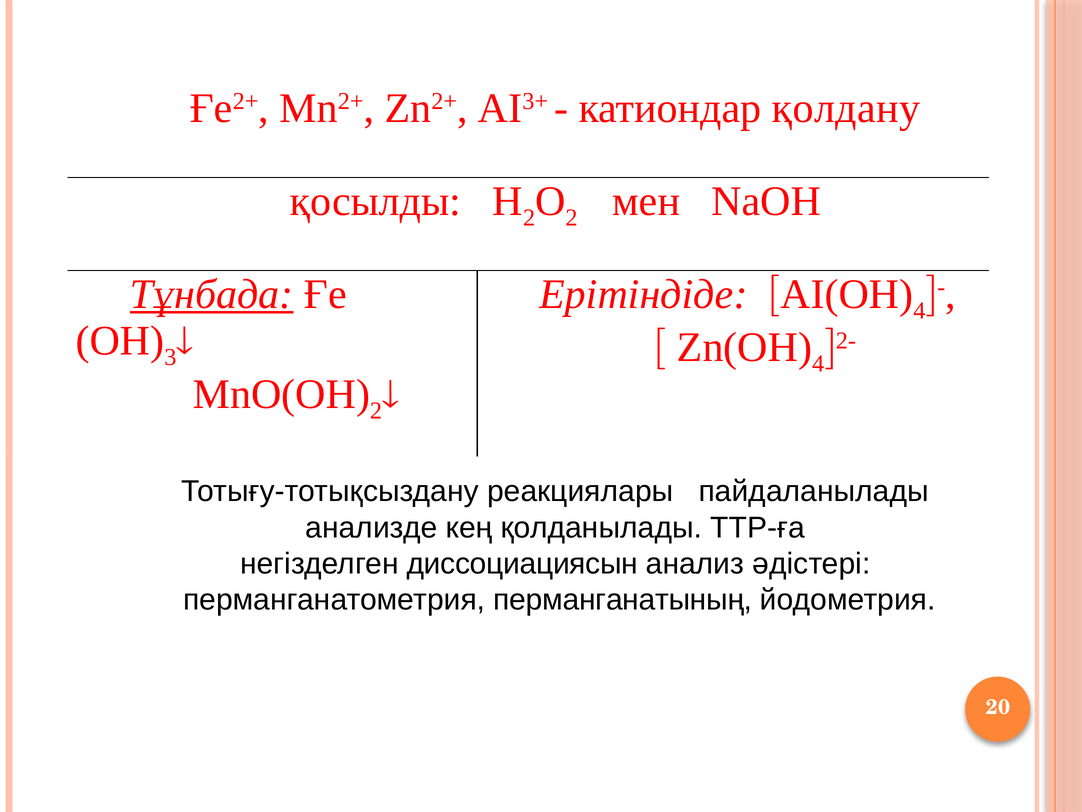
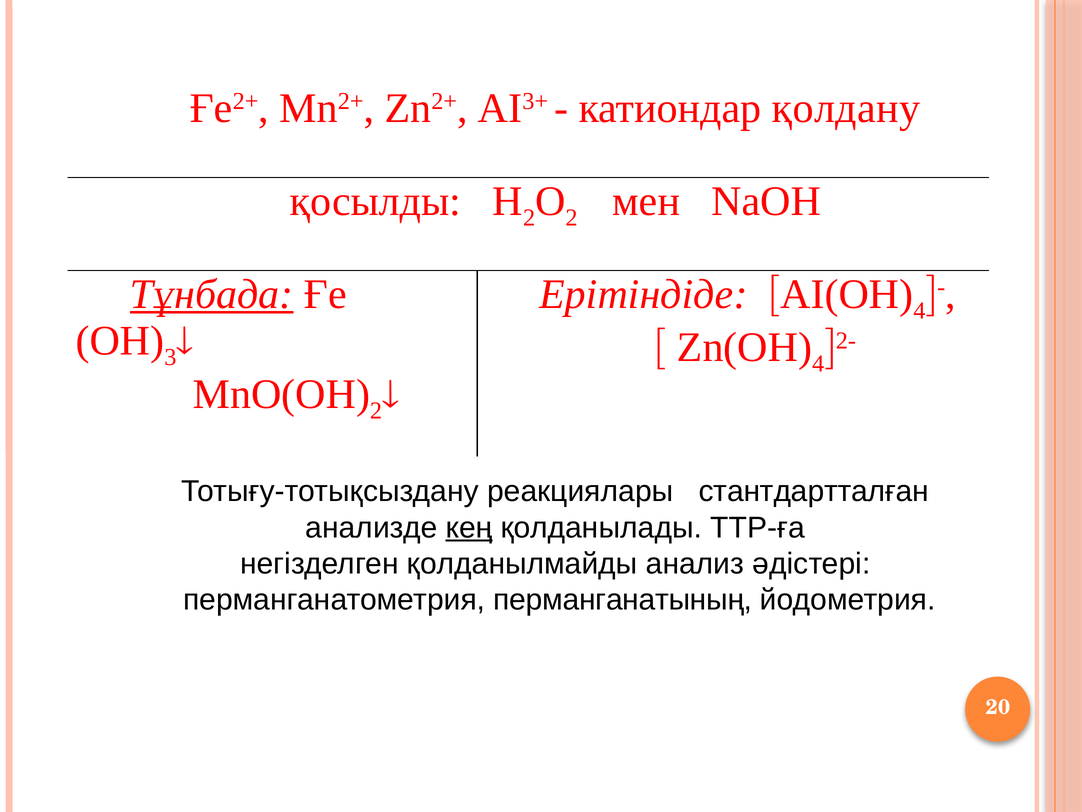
пайдаланылады: пайдаланылады -> стантдартталған (814, 491)
кең underline: none -> present (469, 527)
диссоциациясын: диссоциациясын -> қолданылмайды (522, 563)
